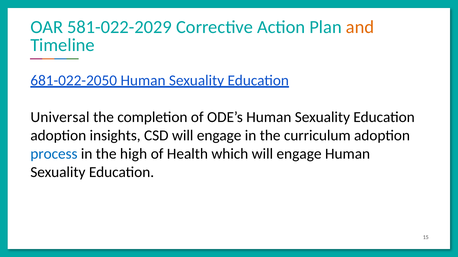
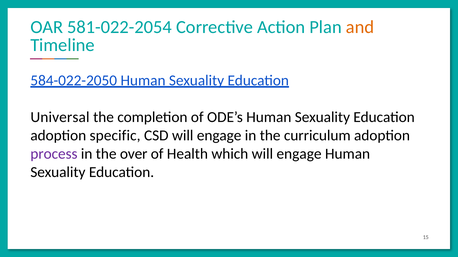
581-022-2029: 581-022-2029 -> 581-022-2054 (120, 27)
681-022-2050: 681-022-2050 -> 584-022-2050 (74, 81)
insights: insights -> specific (115, 136)
process colour: blue -> purple (54, 154)
high: high -> over (134, 154)
